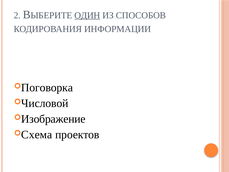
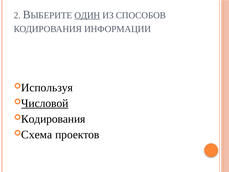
Поговорка: Поговорка -> Используя (47, 87)
Числовой underline: none -> present (45, 103)
Изображение: Изображение -> Кодирования (53, 119)
